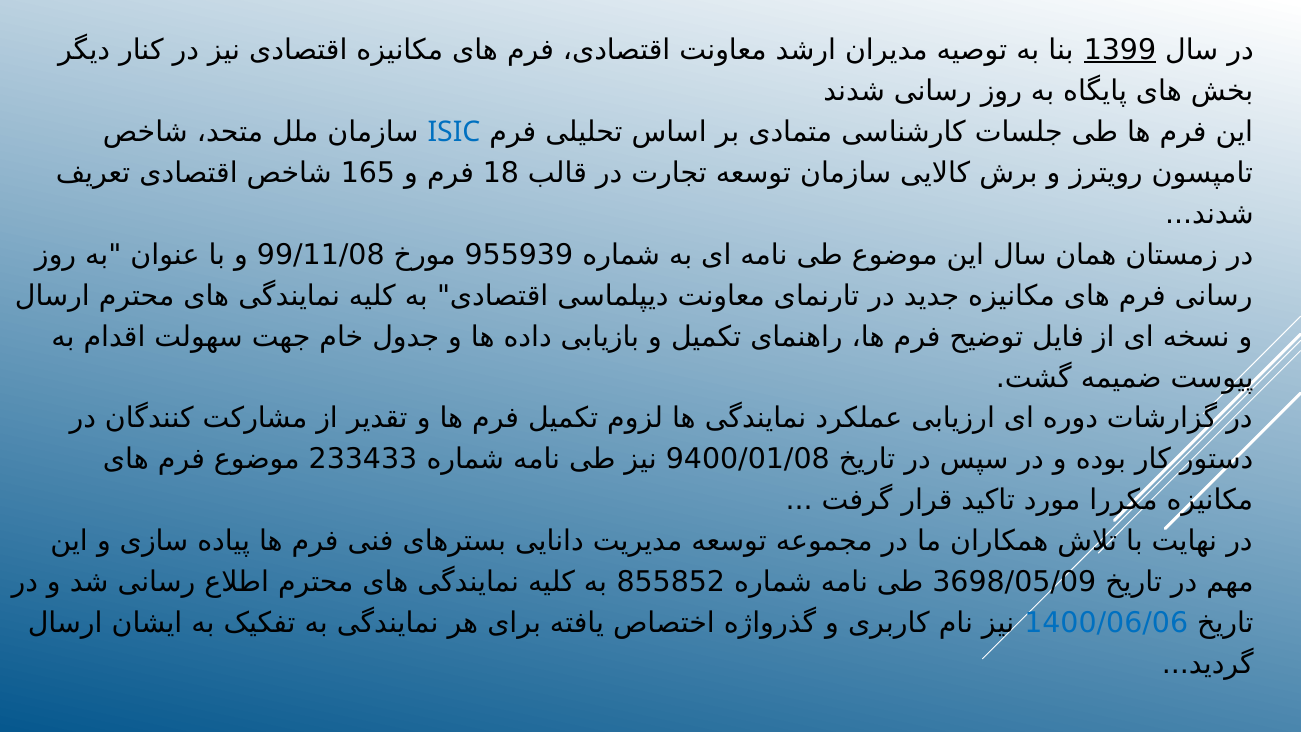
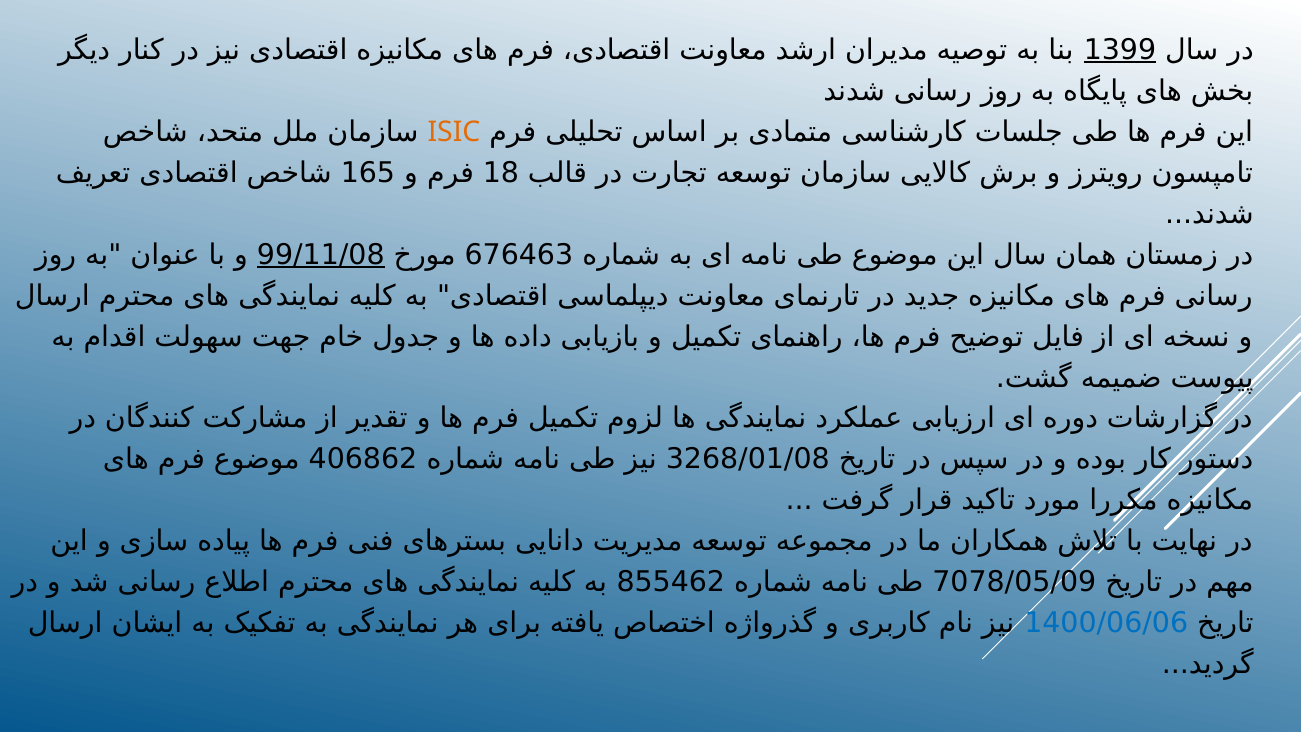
ISIC colour: blue -> orange (454, 132)
99/11/08 underline: none -> present (321, 255)
955939: 955939 -> 676463 (519, 255)
233433: 233433 -> 406862 (363, 459)
9400/01/08: 9400/01/08 -> 3268/01/08 (748, 459)
855852: 855852 -> 855462 (671, 582)
3698/05/09: 3698/05/09 -> 7078/05/09 (1014, 582)
